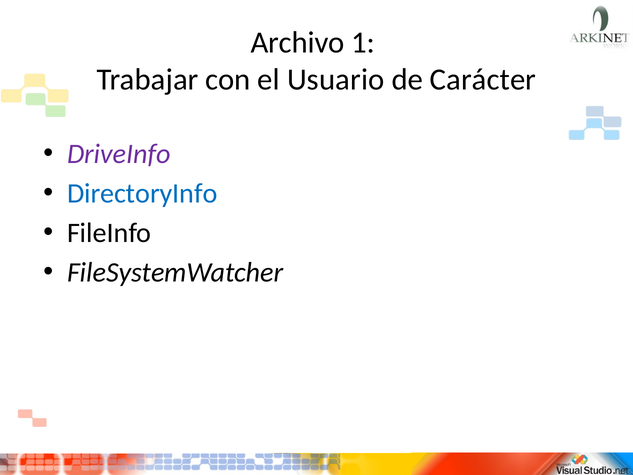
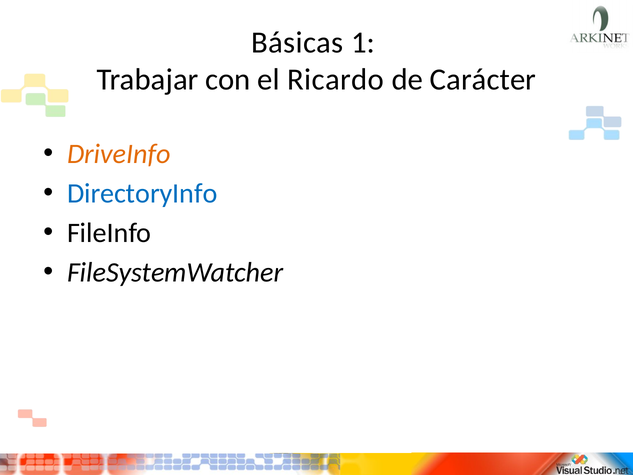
Archivo: Archivo -> Básicas (297, 43)
Usuario: Usuario -> Ricardo (336, 80)
DriveInfo colour: purple -> orange (119, 154)
